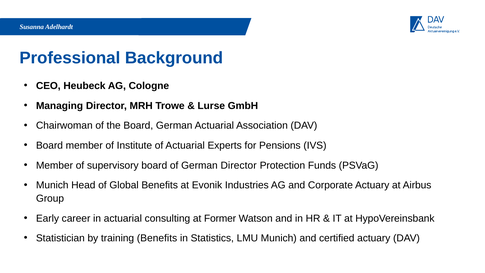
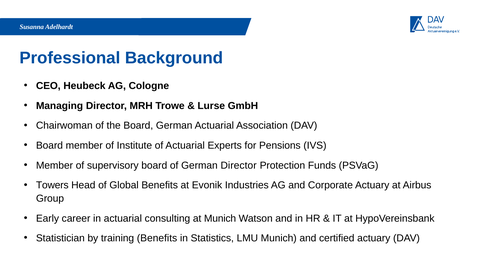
Munich: Munich -> Towers (52, 185)
at Former: Former -> Munich (220, 218)
